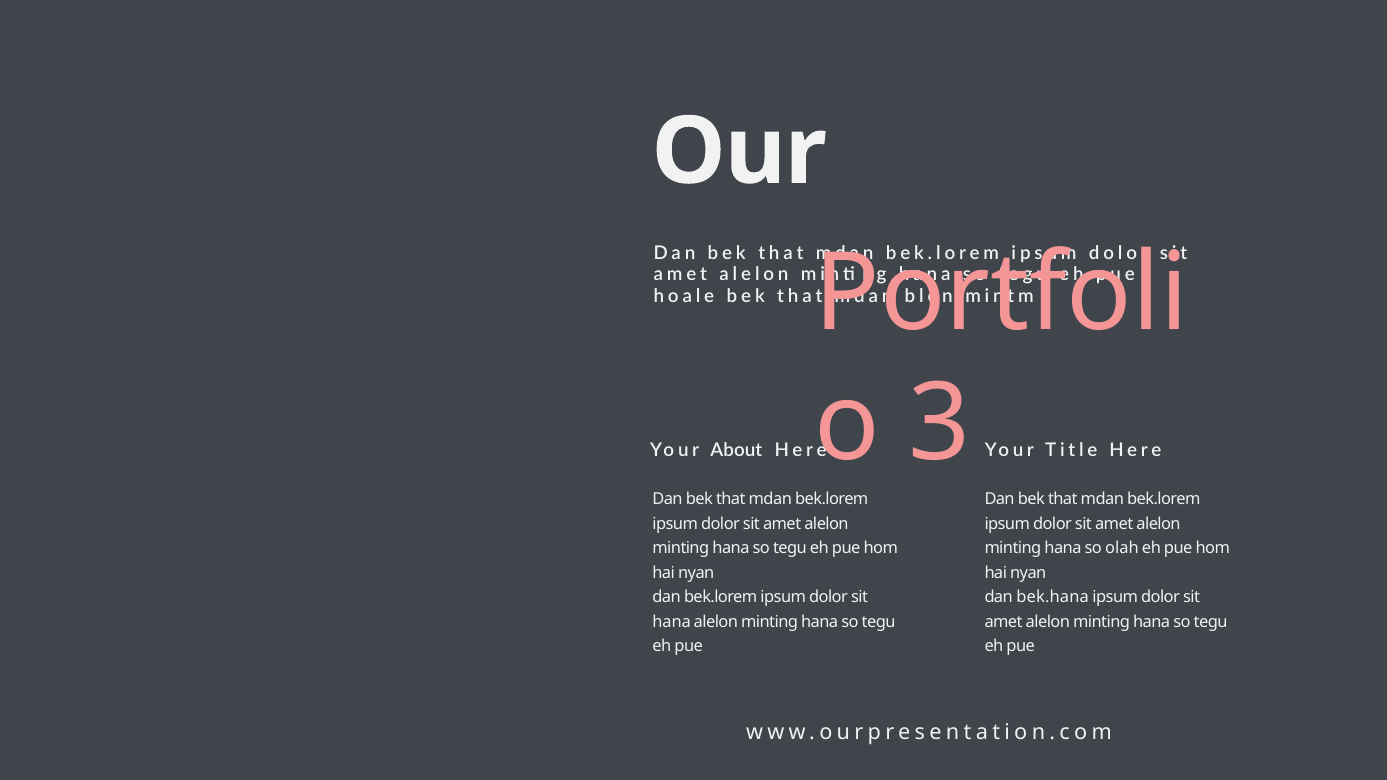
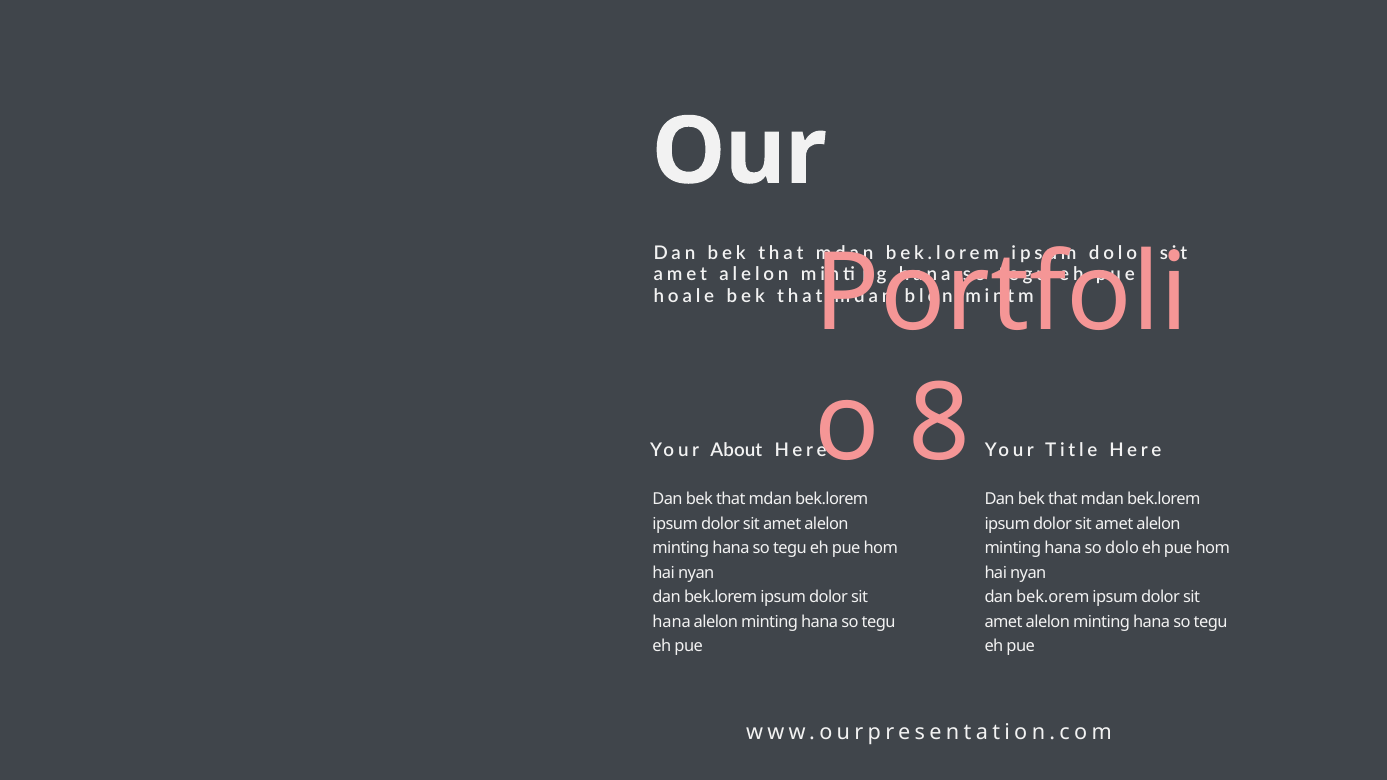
3: 3 -> 8 (939, 424)
olah: olah -> dolo (1122, 548)
bek.hana: bek.hana -> bek.orem (1053, 597)
